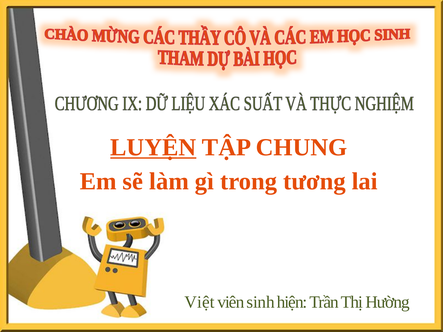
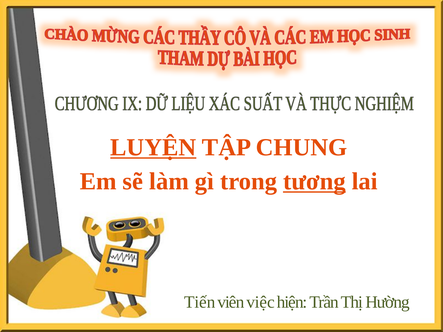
tương underline: none -> present (314, 182)
Việt: Việt -> Tiến (200, 302)
sinh: sinh -> việc (261, 302)
